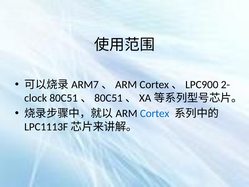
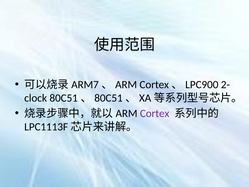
Cortex colour: blue -> purple (155, 113)
